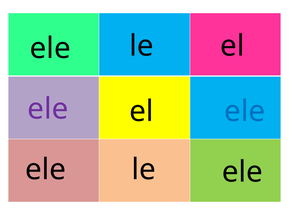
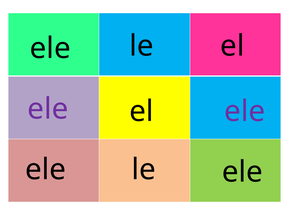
ele colour: blue -> purple (245, 111)
